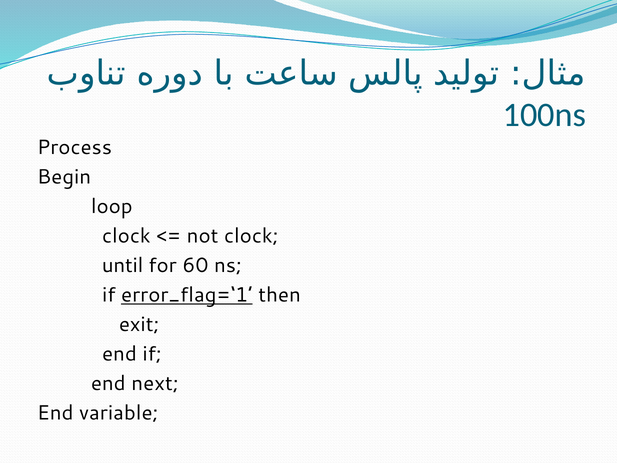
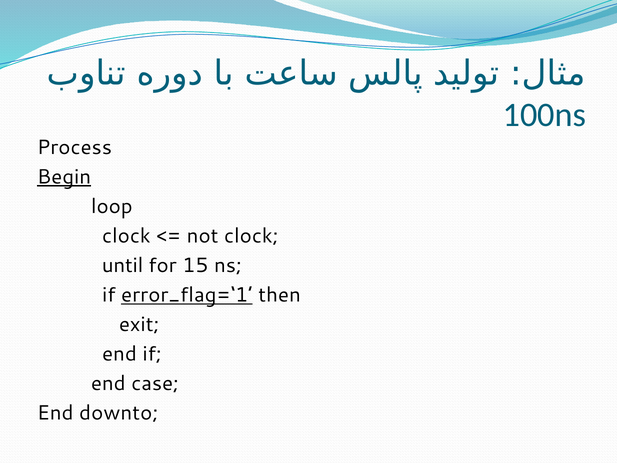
Begin underline: none -> present (64, 177)
60: 60 -> 15 (195, 265)
next: next -> case (155, 383)
variable: variable -> downto (119, 413)
